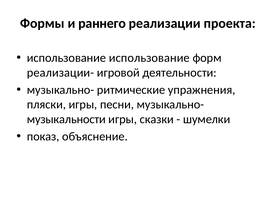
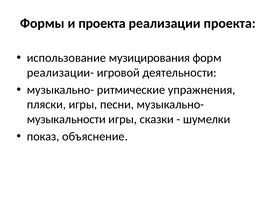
и раннего: раннего -> проекта (102, 23)
использование использование: использование -> музицирования (149, 58)
